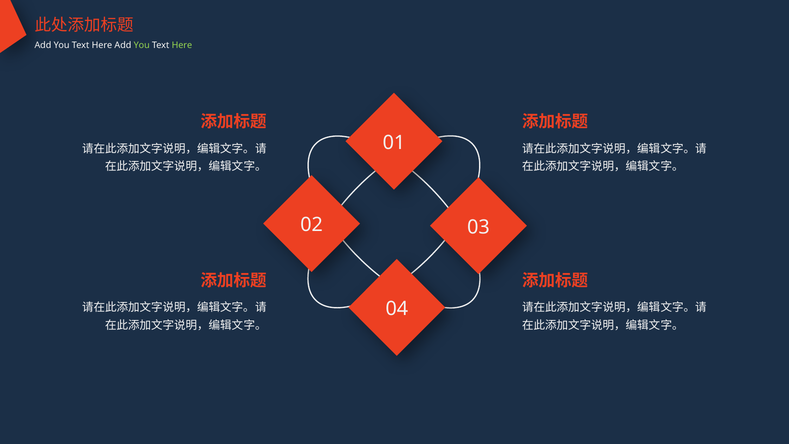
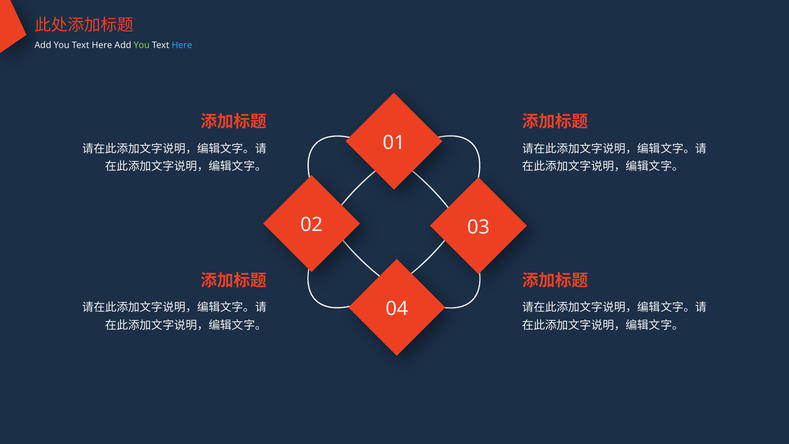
Here colour: light green -> light blue (182, 45)
